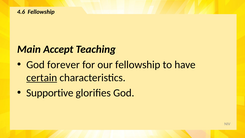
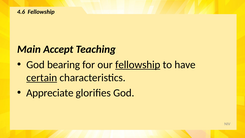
forever: forever -> bearing (64, 65)
fellowship underline: none -> present (138, 65)
Supportive: Supportive -> Appreciate (50, 93)
